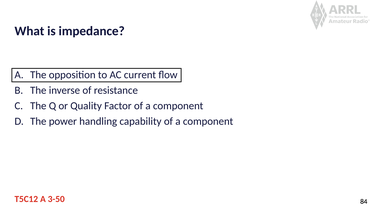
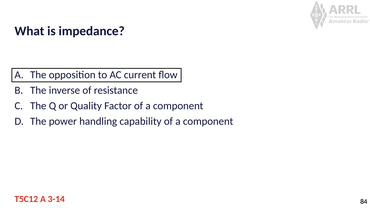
3-50: 3-50 -> 3-14 (56, 199)
